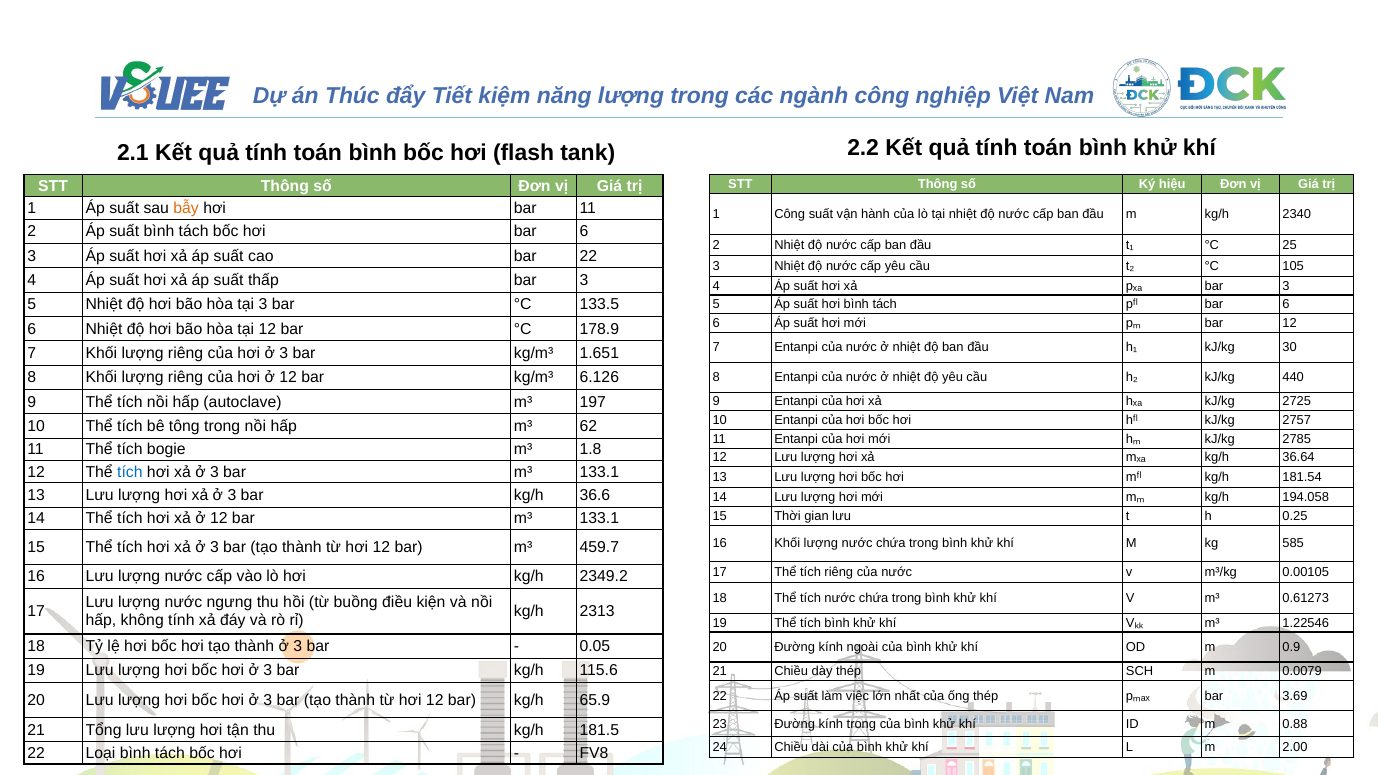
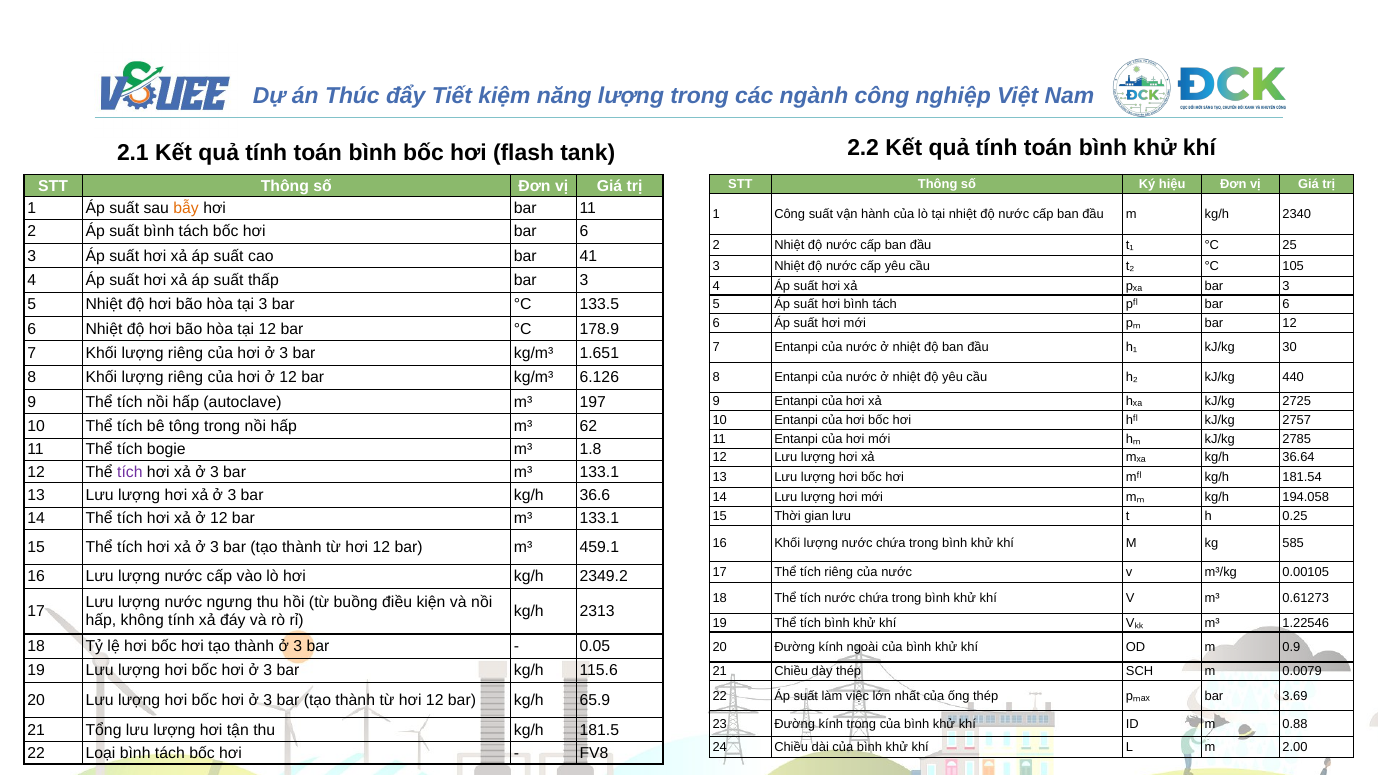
bar 22: 22 -> 41 (588, 256)
tích colour: blue -> purple (130, 472)
459.7: 459.7 -> 459.1 (599, 547)
